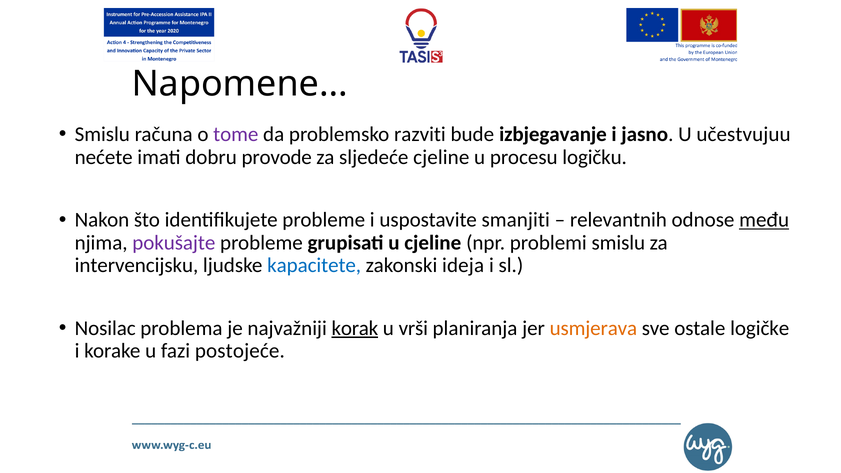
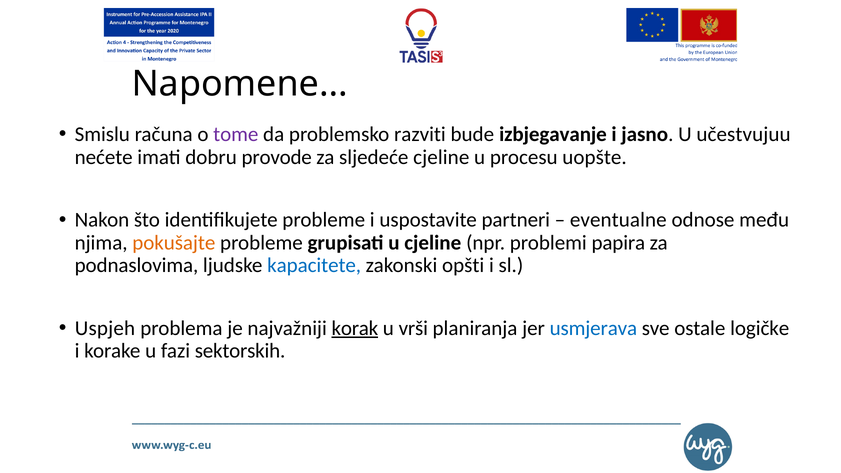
logičku: logičku -> uopšte (595, 157)
smanjiti: smanjiti -> partneri (516, 220)
relevantnih: relevantnih -> eventualne (618, 220)
među underline: present -> none (764, 220)
pokušajte colour: purple -> orange (174, 243)
problemi smislu: smislu -> papira (618, 243)
intervencijsku: intervencijsku -> podnaslovima (136, 265)
ideja: ideja -> opšti (463, 265)
Nosilac: Nosilac -> Uspjeh (105, 328)
usmjerava colour: orange -> blue (593, 328)
postojeće: postojeće -> sektorskih (240, 351)
